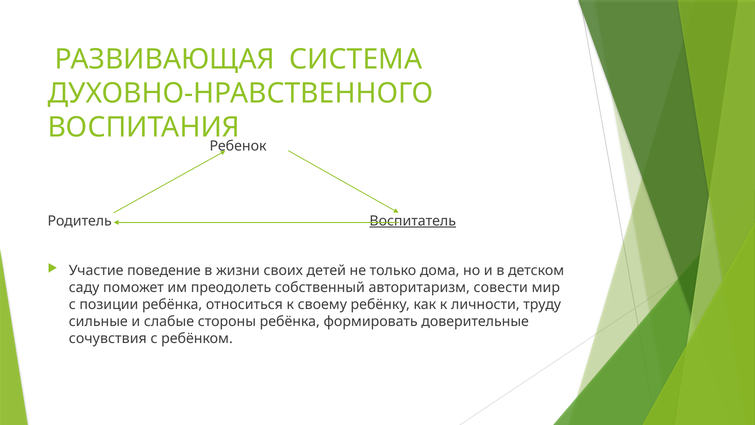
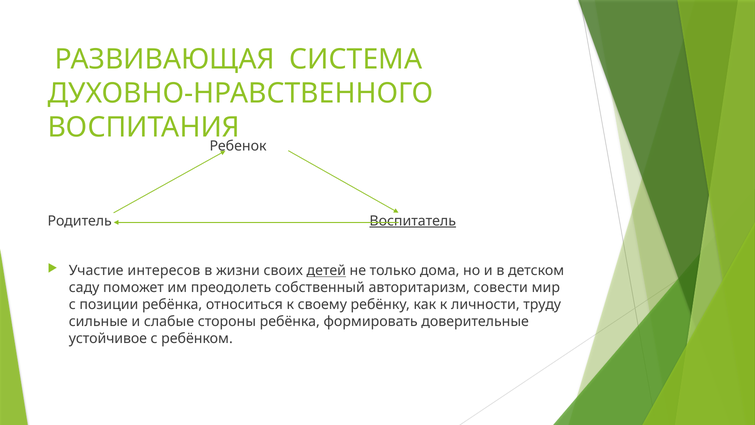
поведение: поведение -> интересов (164, 270)
детей underline: none -> present (326, 270)
сочувствия: сочувствия -> устойчивое (108, 338)
